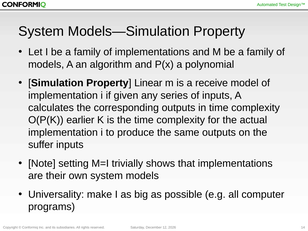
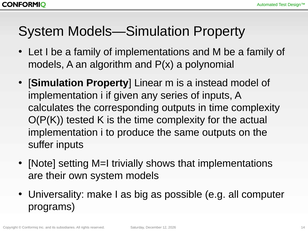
receive: receive -> instead (212, 83)
earlier: earlier -> tested (80, 120)
